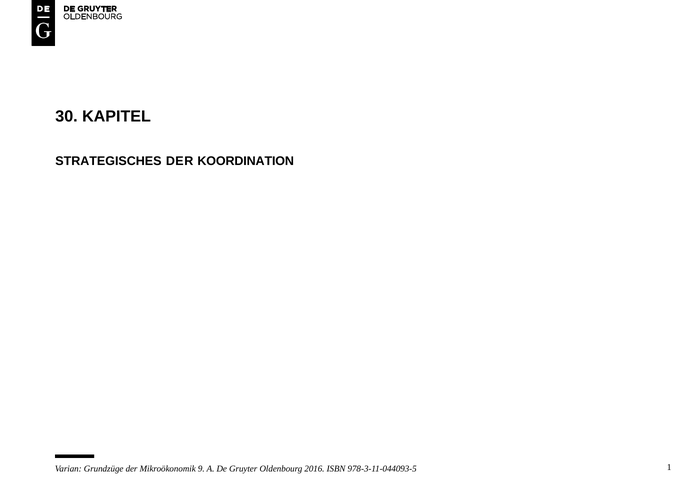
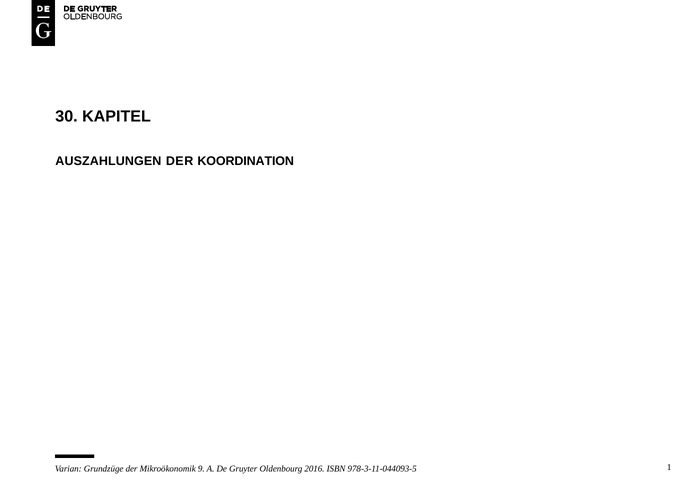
STRATEGISCHES: STRATEGISCHES -> AUSZAHLUNGEN (108, 161)
